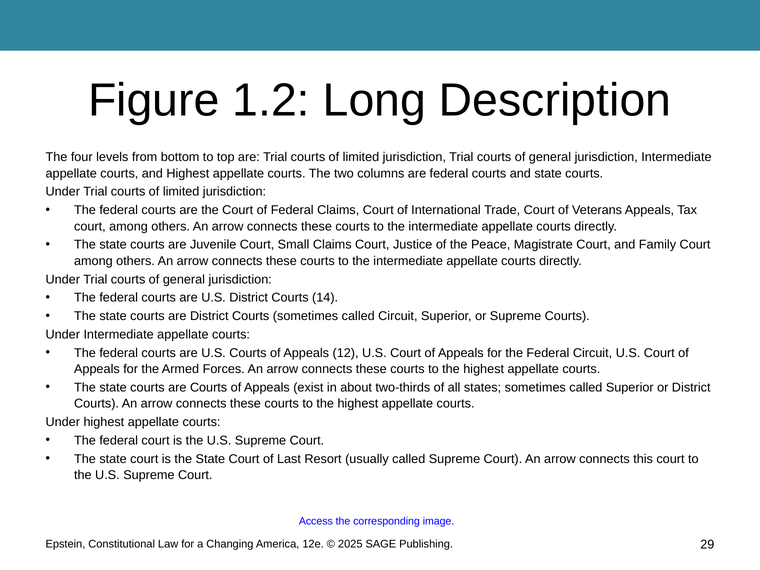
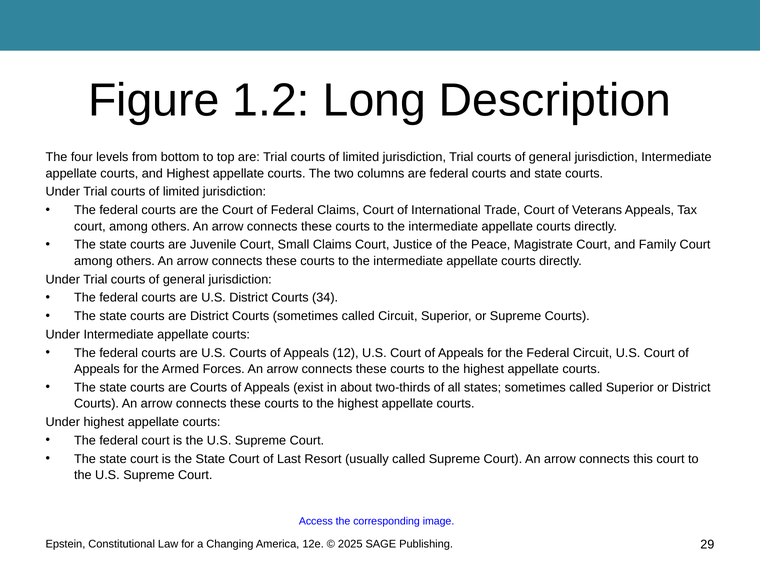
14: 14 -> 34 (325, 298)
